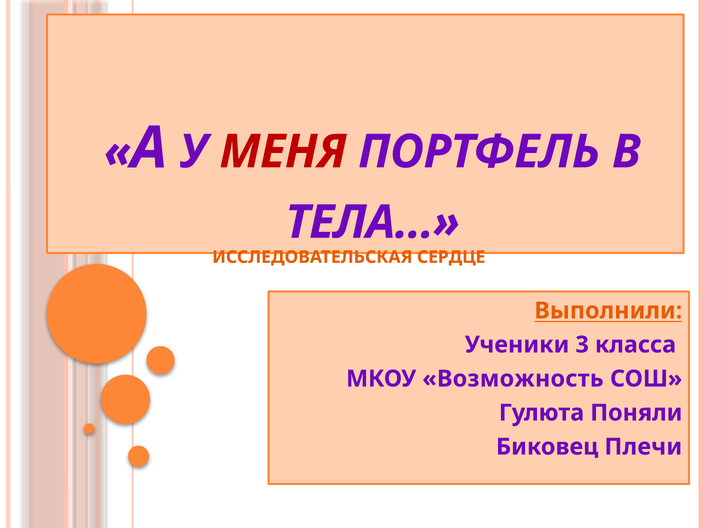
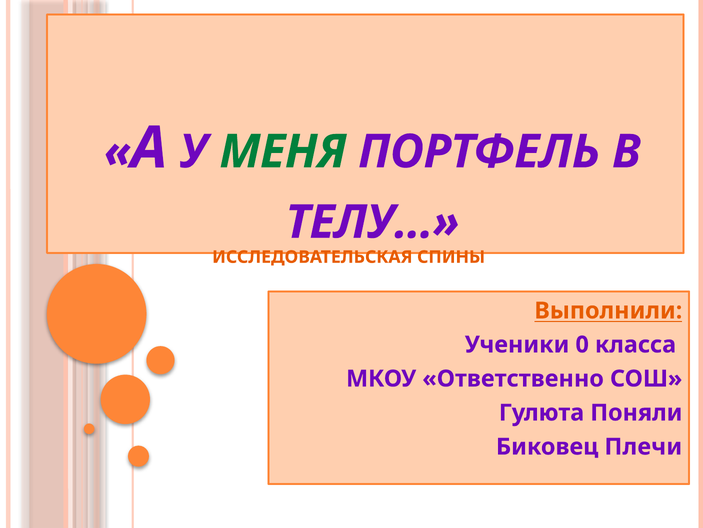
МЕНЯ colour: red -> green (283, 152)
ТЕЛА…: ТЕЛА… -> ТЕЛУ… (372, 222)
СЕРДЦЕ: СЕРДЦЕ -> СПИНЫ (451, 257)
3: 3 -> 0 (582, 344)
Возможность: Возможность -> Ответственно (513, 378)
